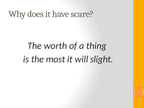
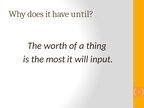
scare: scare -> until (82, 14)
slight: slight -> input (102, 59)
